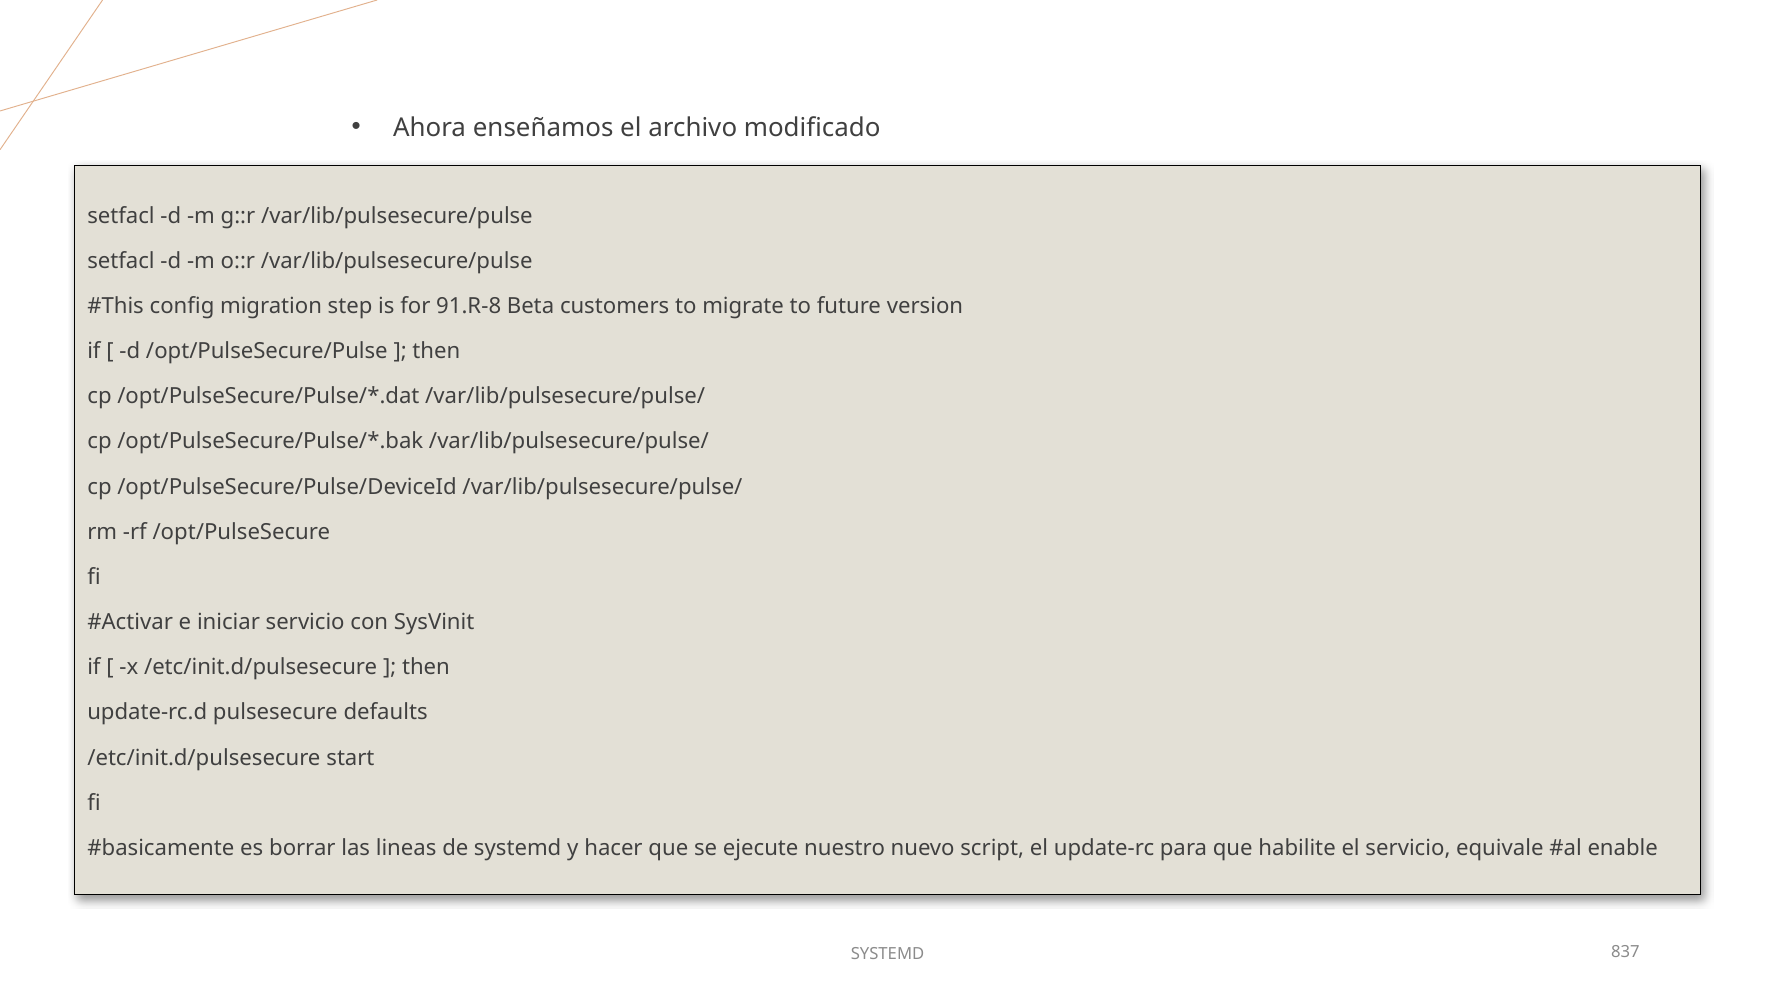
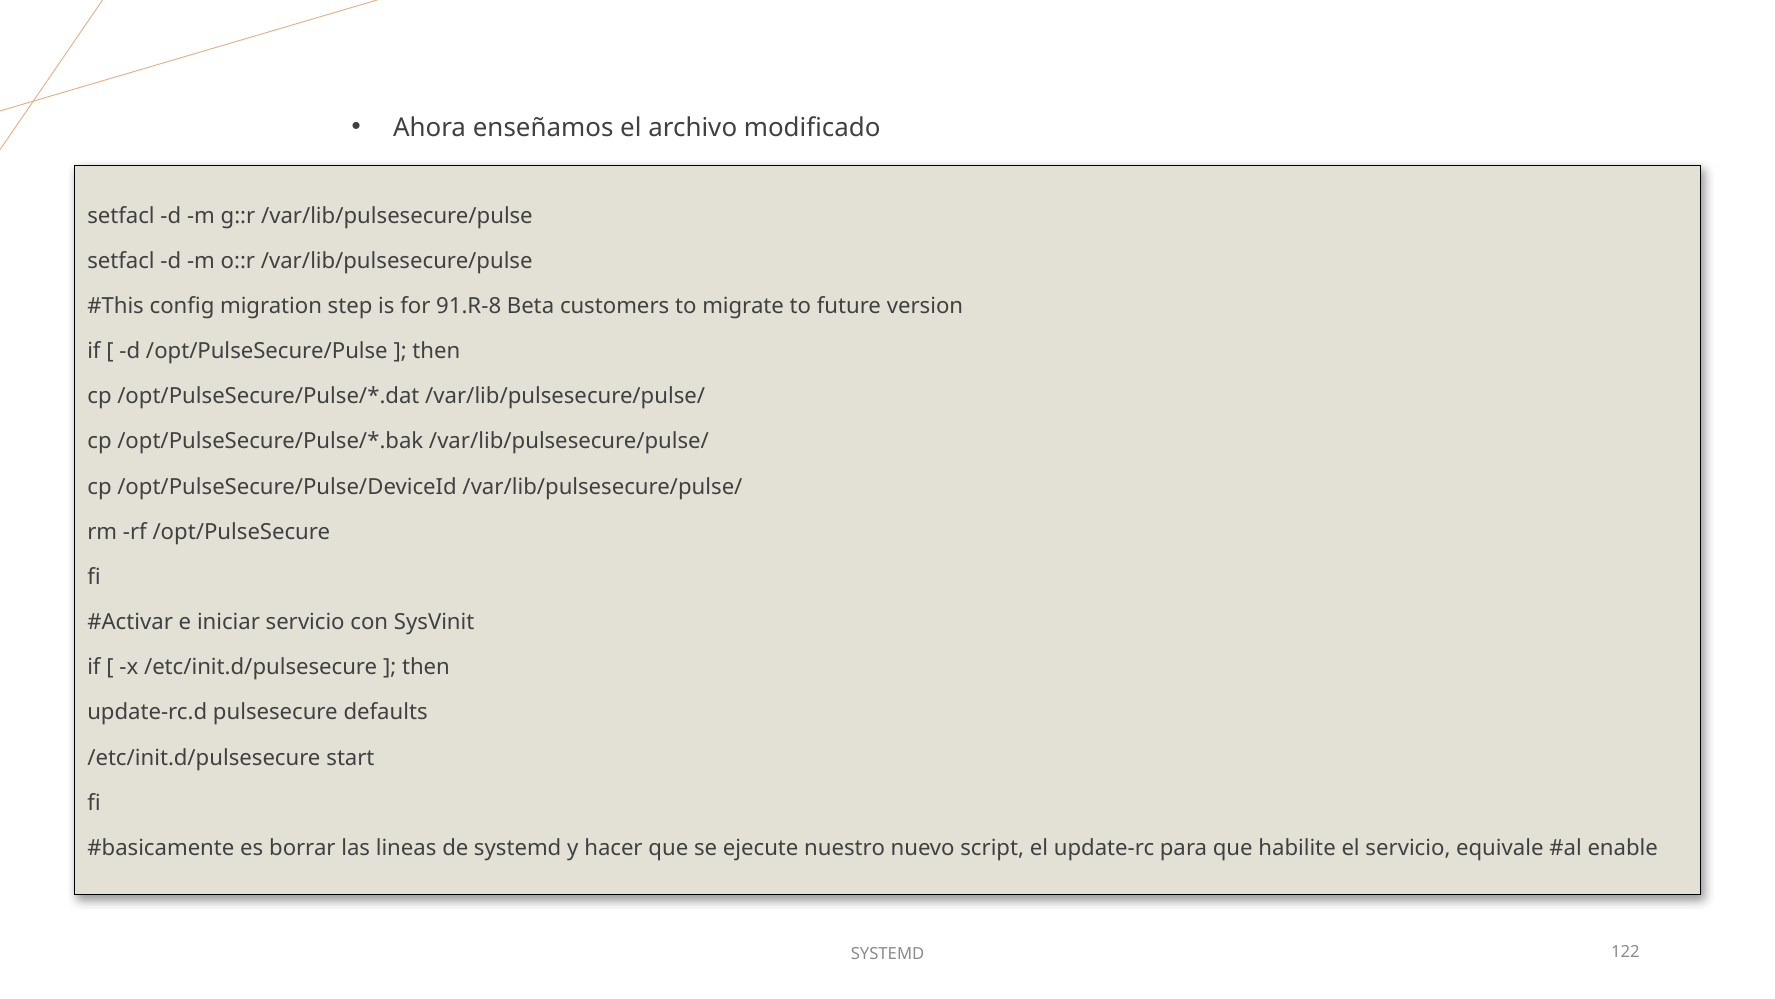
837: 837 -> 122 (1625, 952)
